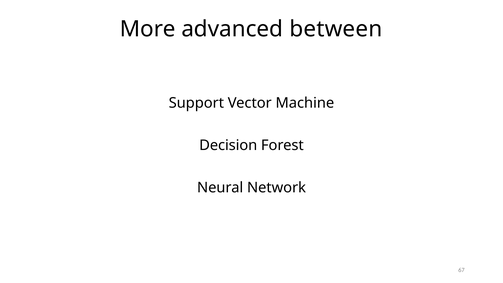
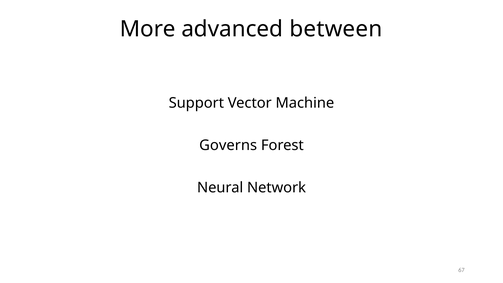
Decision: Decision -> Governs (228, 145)
